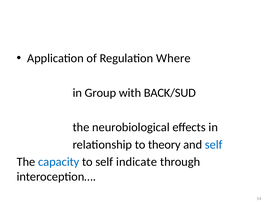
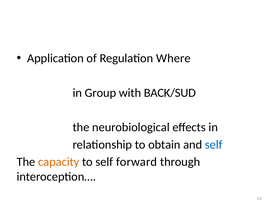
theory: theory -> obtain (164, 145)
capacity colour: blue -> orange (59, 162)
indicate: indicate -> forward (137, 162)
